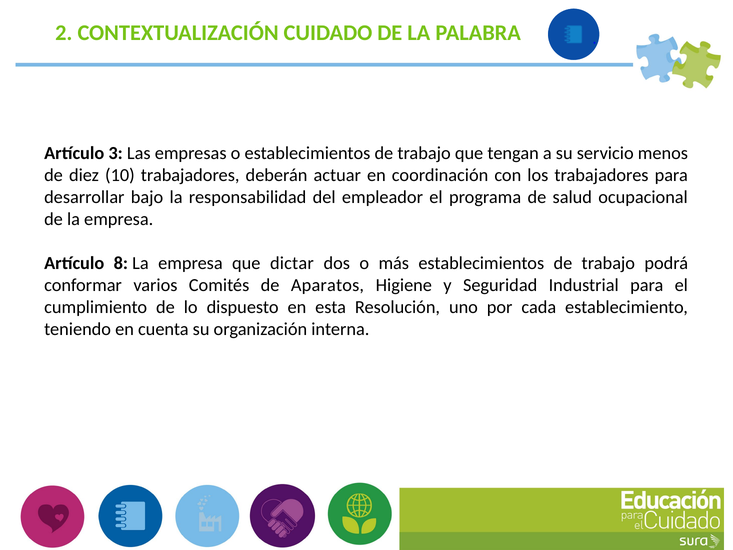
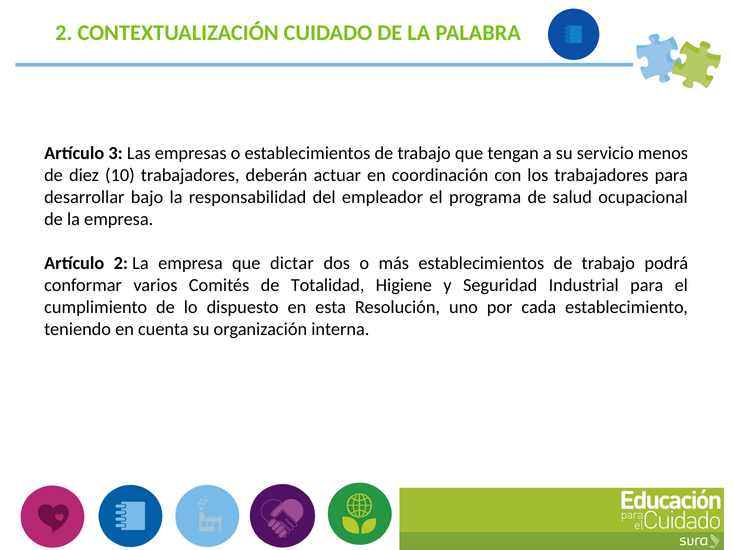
Artículo 8: 8 -> 2 (121, 263)
Aparatos: Aparatos -> Totalidad (328, 285)
